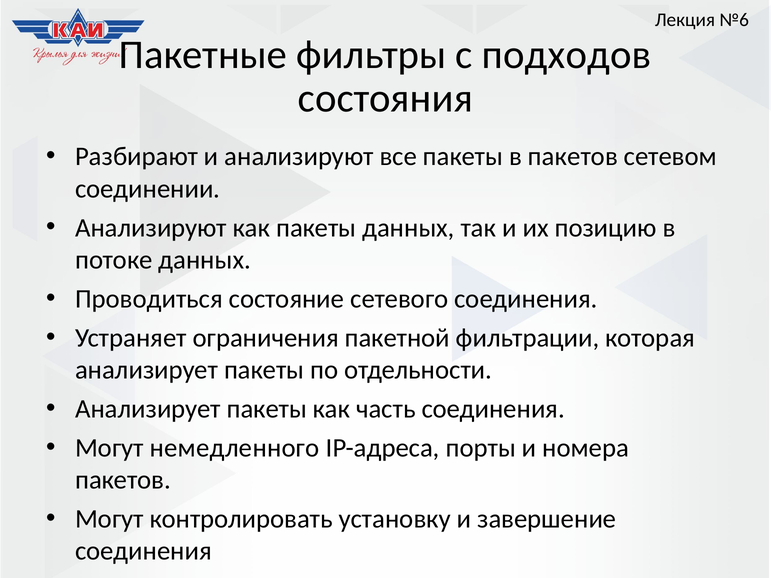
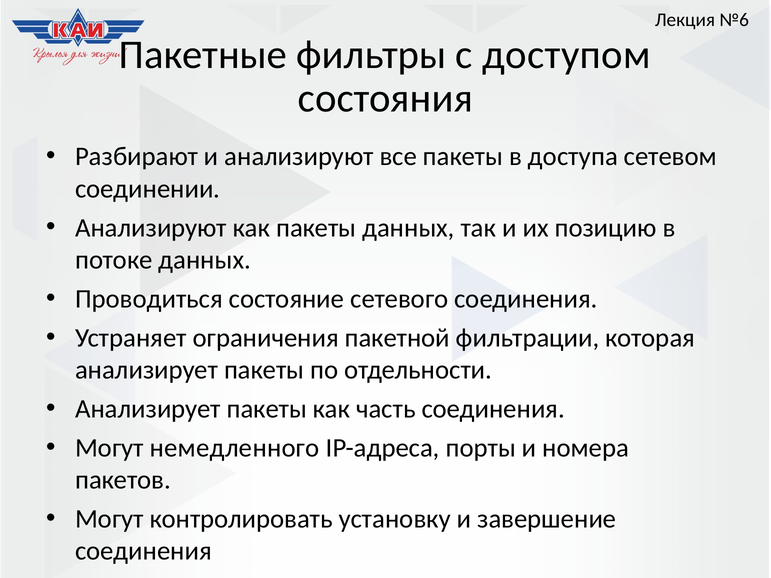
подходов: подходов -> доступом (567, 55)
в пакетов: пакетов -> доступа (573, 157)
